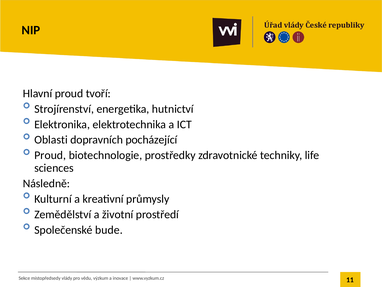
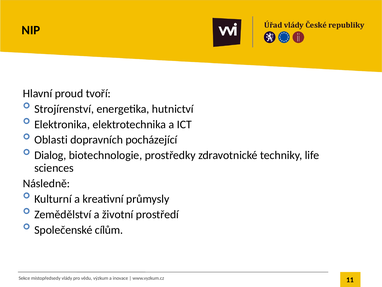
Proud: Proud -> Dialog (50, 155)
bude: bude -> cílům (109, 230)
